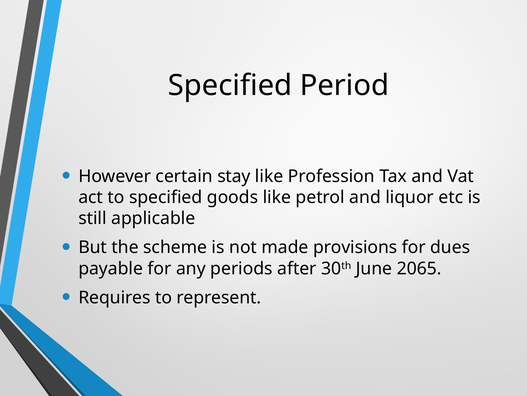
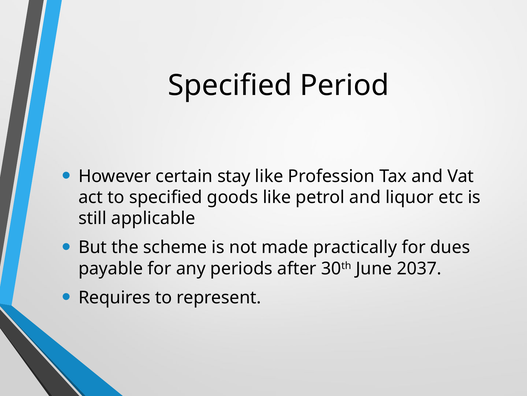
provisions: provisions -> practically (355, 247)
2065: 2065 -> 2037 (419, 268)
